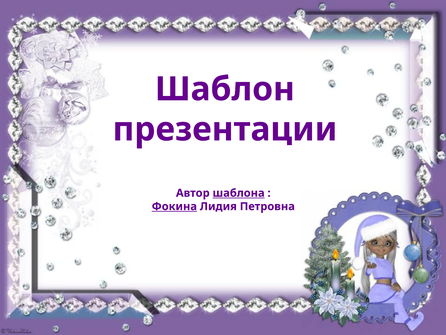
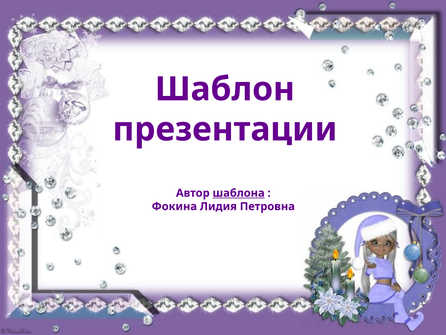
Фокина underline: present -> none (174, 206)
